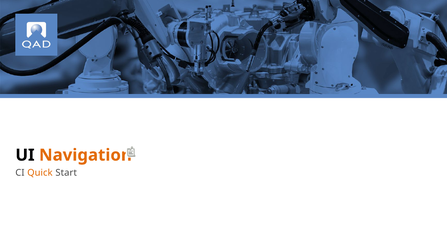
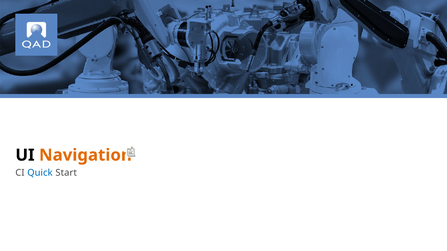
Quick colour: orange -> blue (40, 173)
